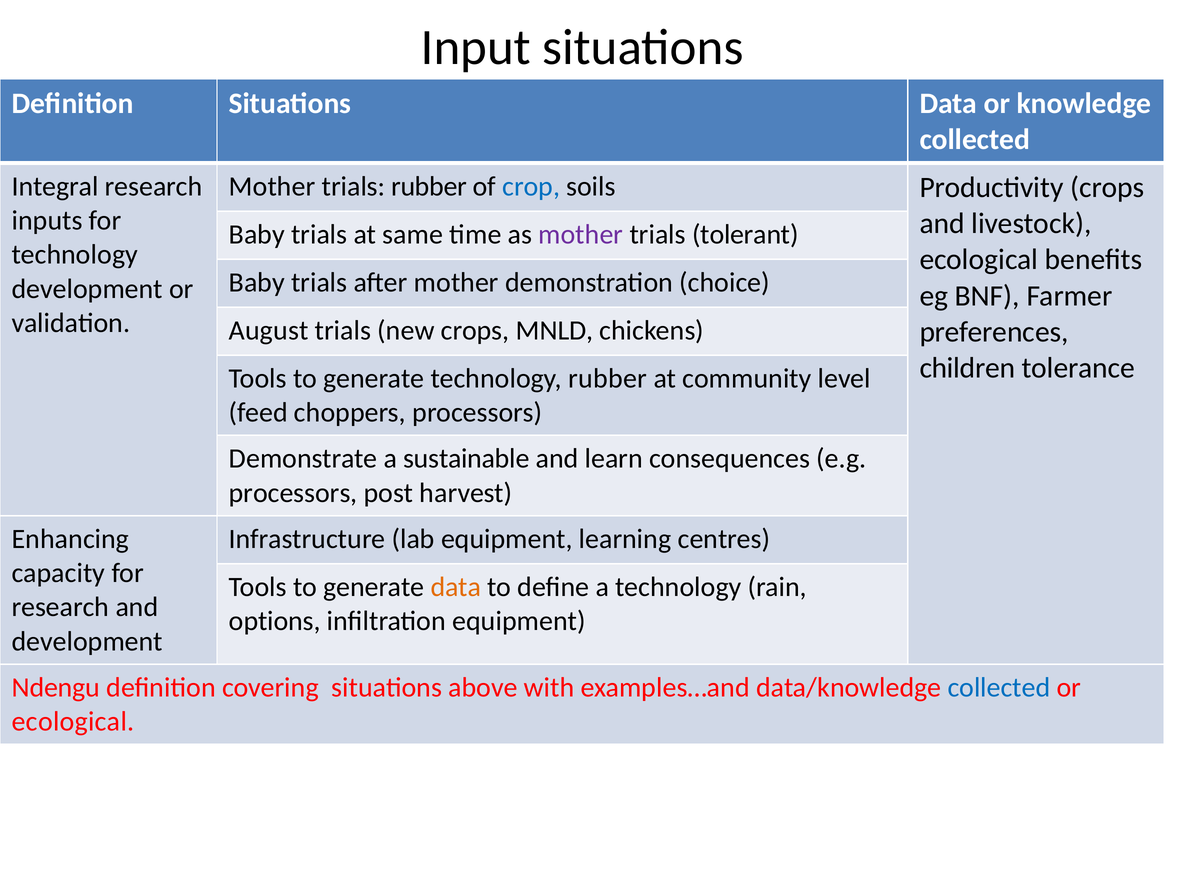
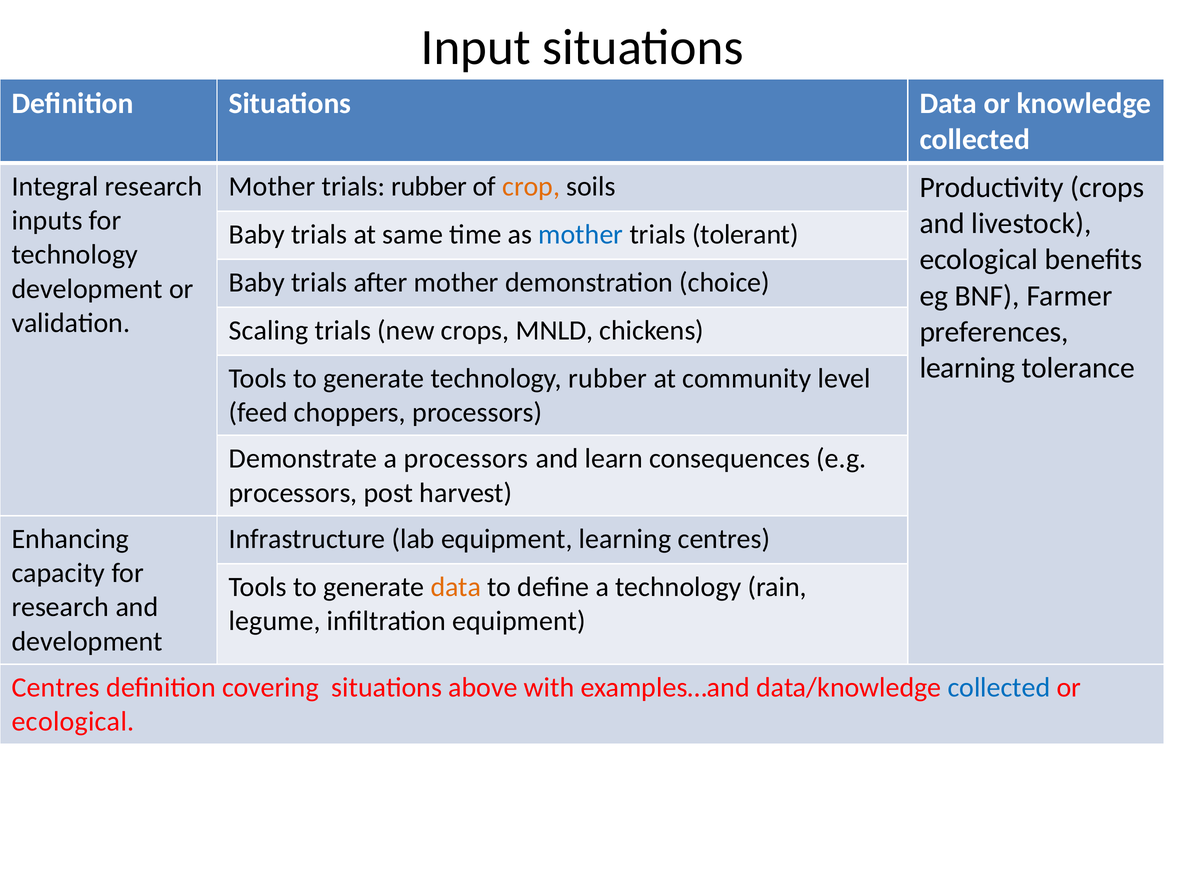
crop colour: blue -> orange (531, 186)
mother colour: purple -> blue (581, 234)
August: August -> Scaling (269, 330)
children: children -> learning (967, 368)
a sustainable: sustainable -> processors (466, 459)
options: options -> legume (275, 621)
Ndengu: Ndengu -> Centres (56, 687)
